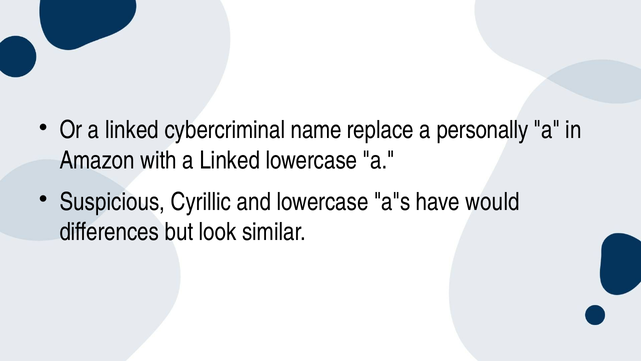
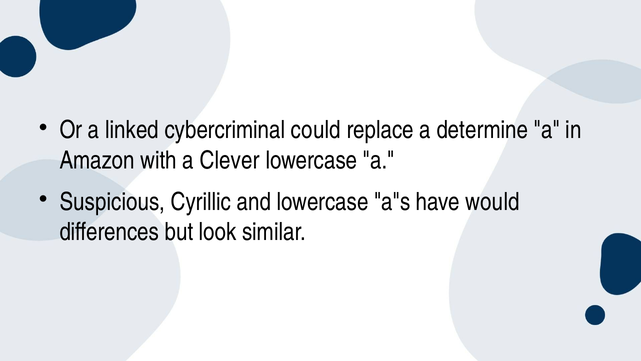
name: name -> could (316, 130)
personally: personally -> determine (482, 130)
with a Linked: Linked -> Clever (230, 160)
